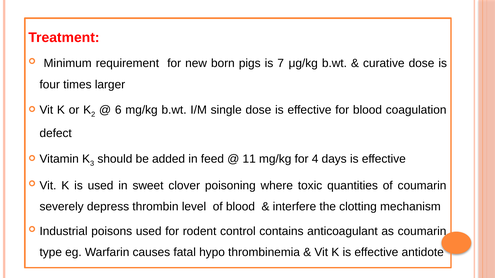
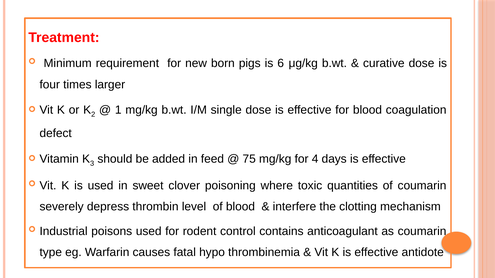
7: 7 -> 6 (281, 63)
6: 6 -> 1 (118, 110)
11: 11 -> 75 (249, 159)
